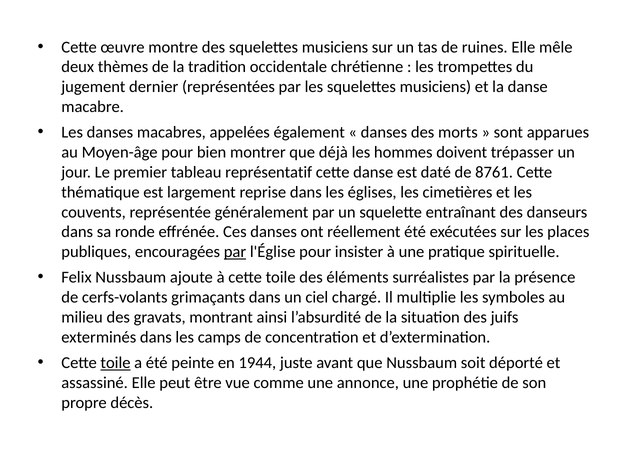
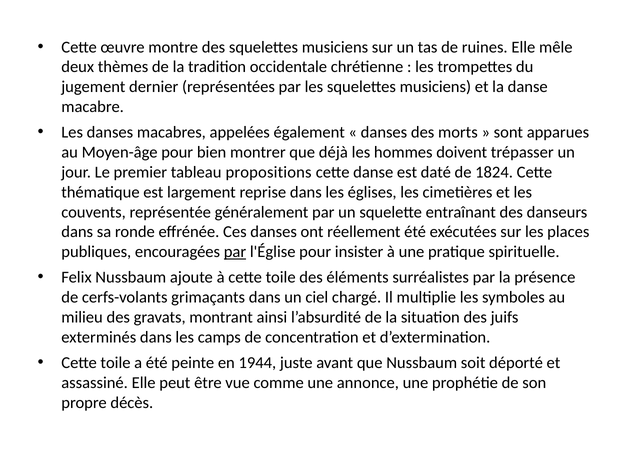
représentatif: représentatif -> propositions (269, 172)
8761: 8761 -> 1824 (494, 172)
toile underline: present -> none (116, 362)
